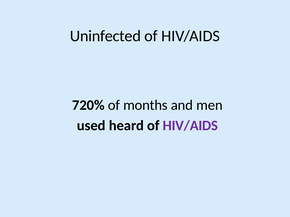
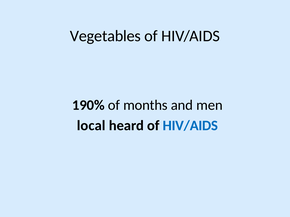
Uninfected: Uninfected -> Vegetables (105, 36)
720%: 720% -> 190% (88, 105)
used: used -> local (91, 126)
HIV/AIDS colour: purple -> blue (190, 126)
